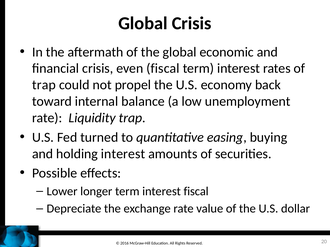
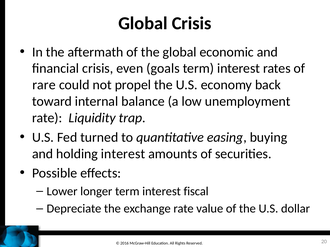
even fiscal: fiscal -> goals (163, 69)
trap: trap -> rare (44, 85)
